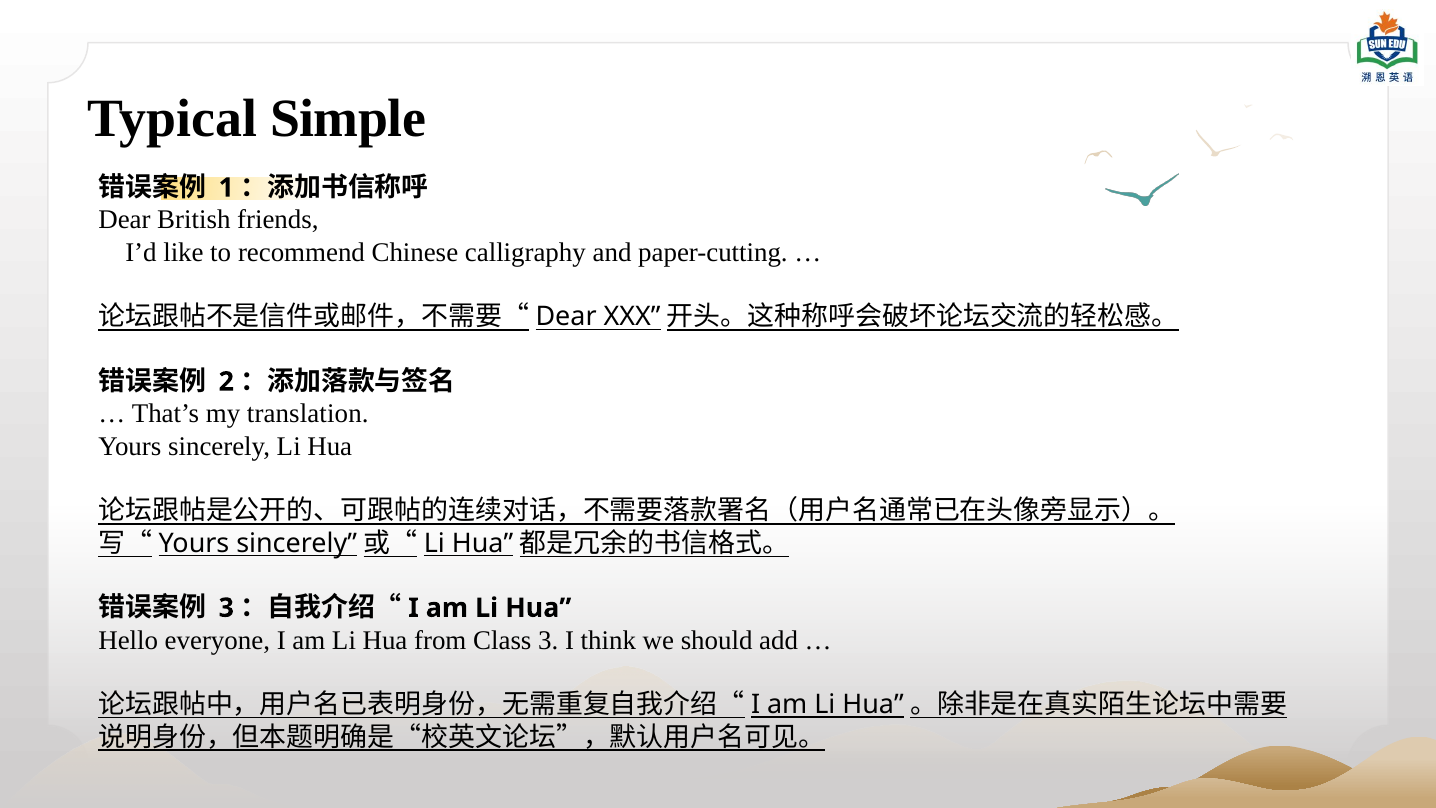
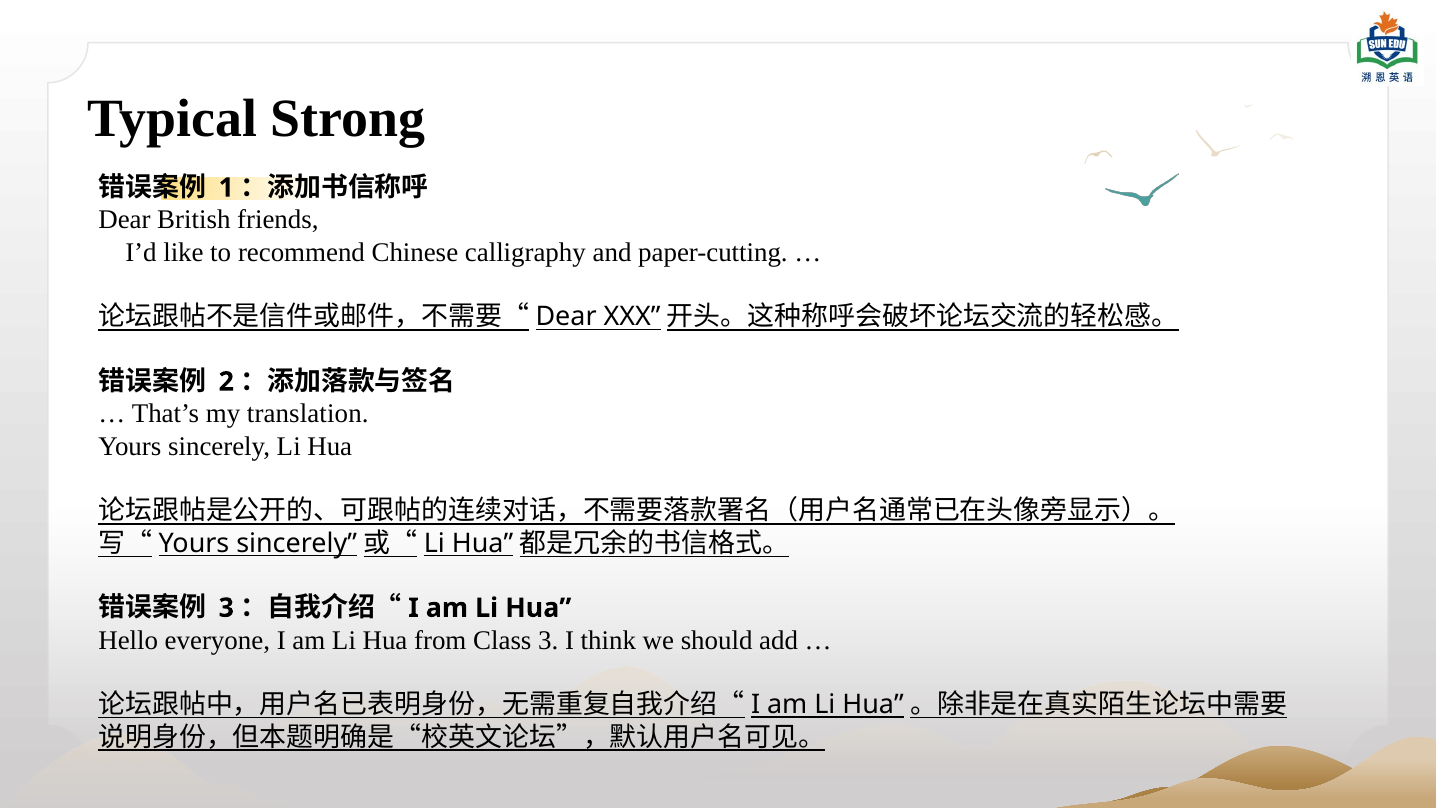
Simple: Simple -> Strong (348, 118)
